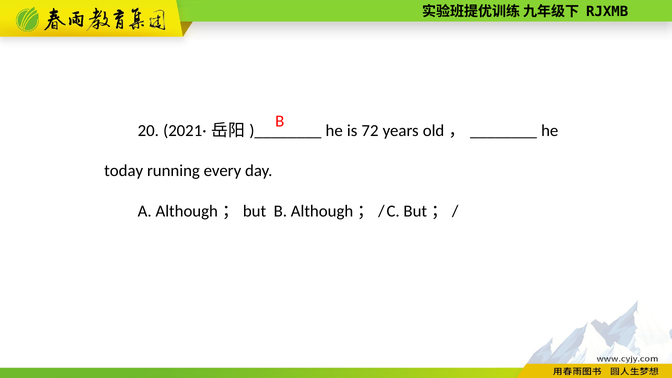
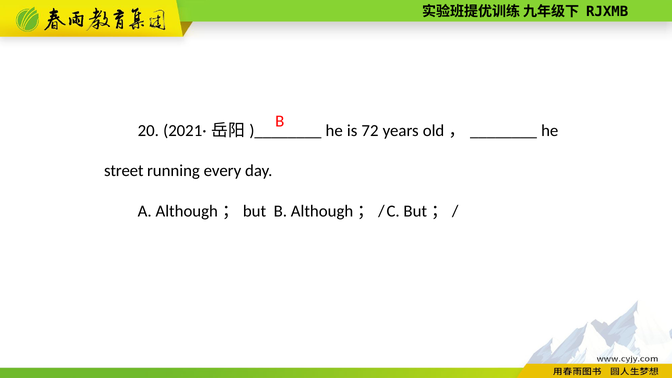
today: today -> street (124, 171)
